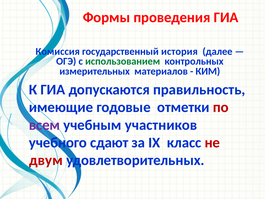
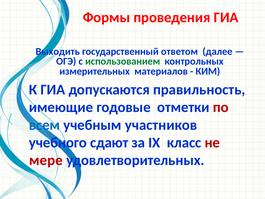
Комиссия: Комиссия -> Выходить (58, 51)
история: история -> ответом (179, 51)
всем colour: purple -> blue (44, 125)
двум: двум -> мере (46, 160)
